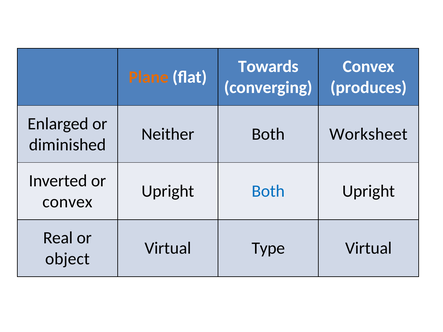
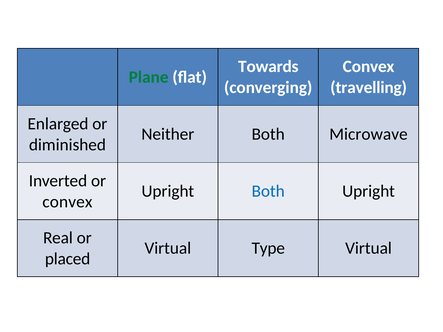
Plane colour: orange -> green (149, 77)
produces: produces -> travelling (369, 88)
Worksheet: Worksheet -> Microwave (368, 134)
object: object -> placed (68, 259)
